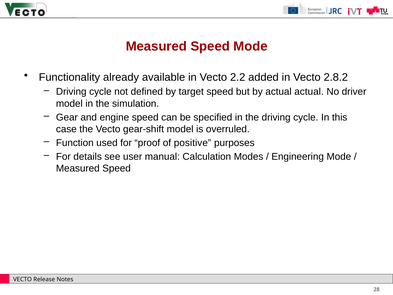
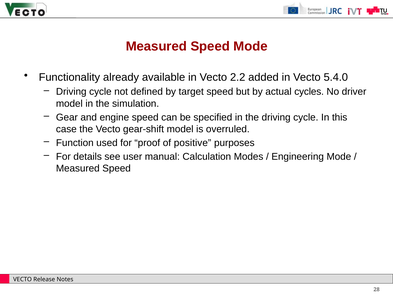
2.8.2: 2.8.2 -> 5.4.0 (336, 77)
actual actual: actual -> cycles (309, 92)
